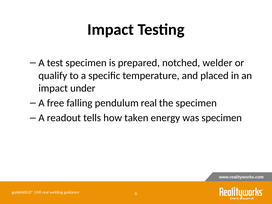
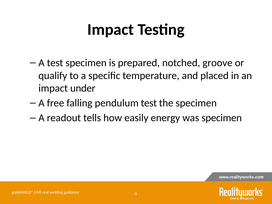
welder: welder -> groove (218, 63)
pendulum real: real -> test (149, 103)
taken: taken -> easily (136, 118)
